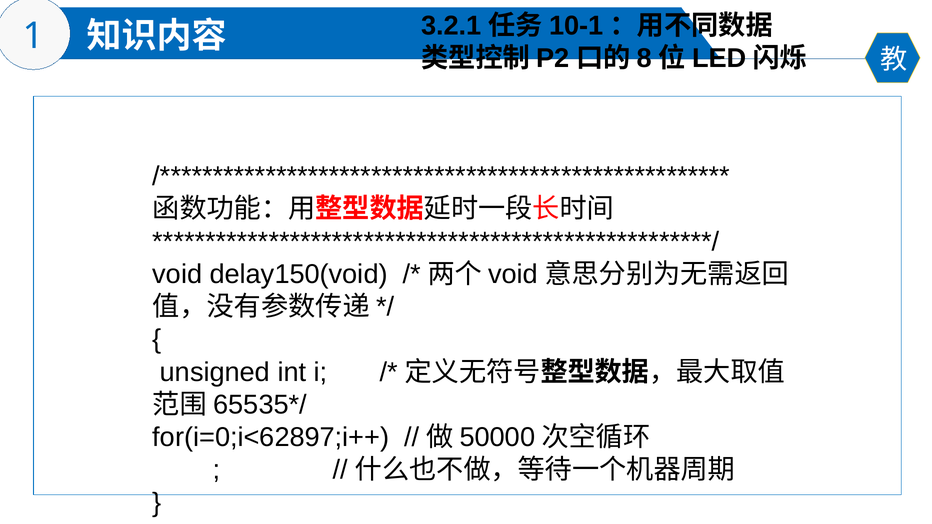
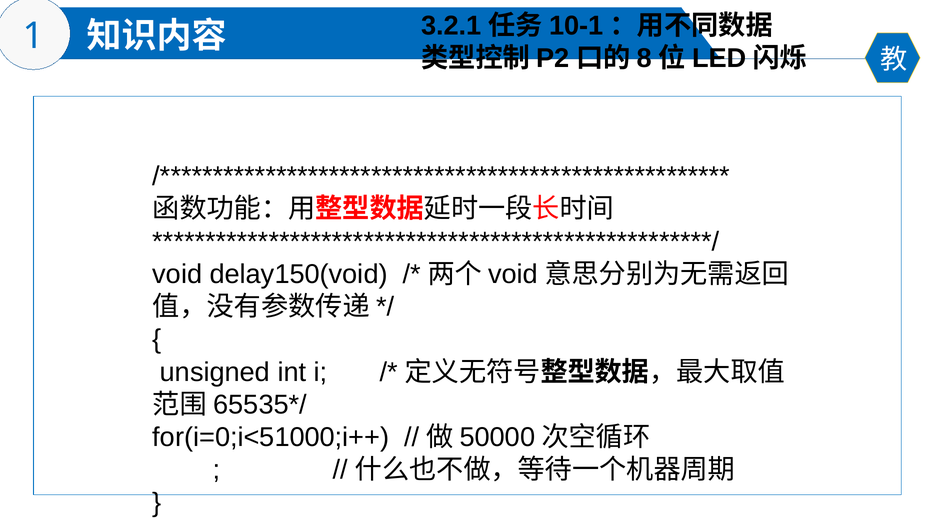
for(i=0;i<62897;i++: for(i=0;i<62897;i++ -> for(i=0;i<51000;i++ (271, 438)
